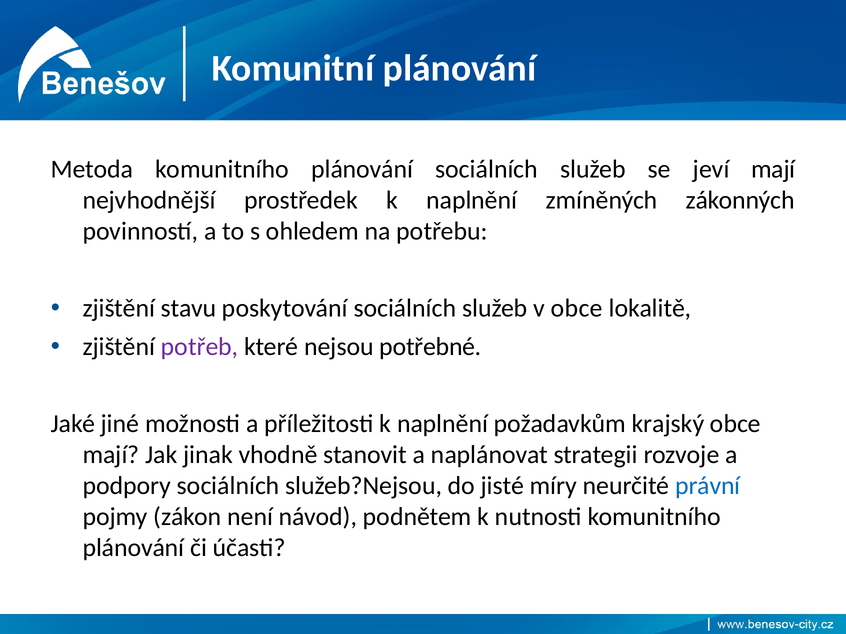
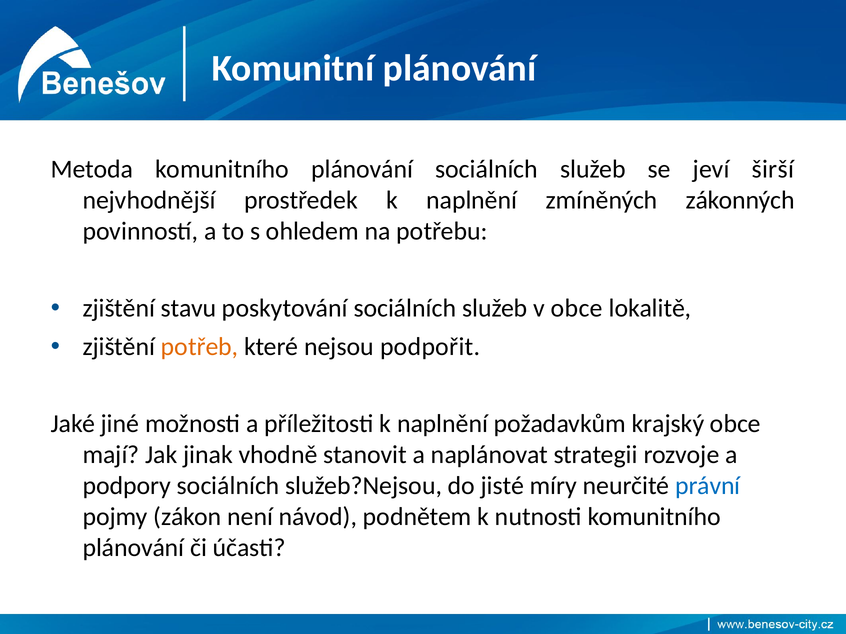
jeví mají: mají -> širší (773, 170)
potřeb colour: purple -> orange (200, 347)
potřebné: potřebné -> podpořit (430, 347)
